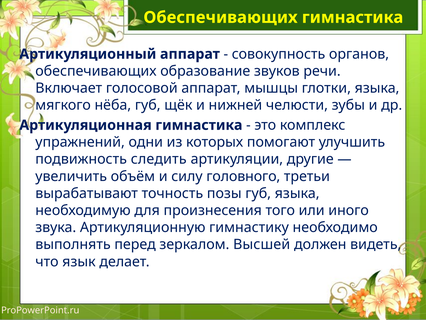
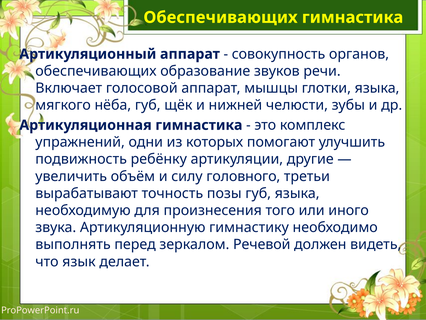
следить: следить -> ребёнку (159, 159)
Высшей: Высшей -> Речевой (262, 244)
